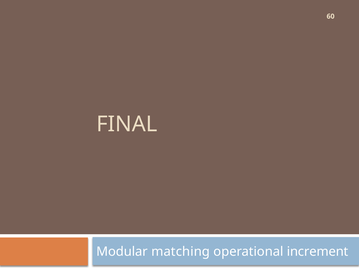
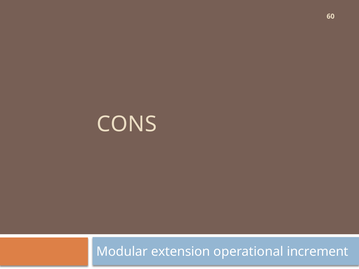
FINAL: FINAL -> CONS (127, 124)
matching: matching -> extension (181, 252)
